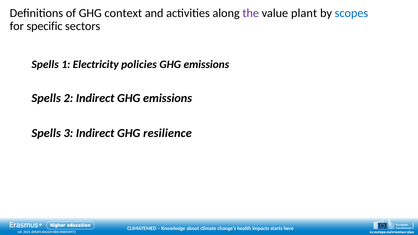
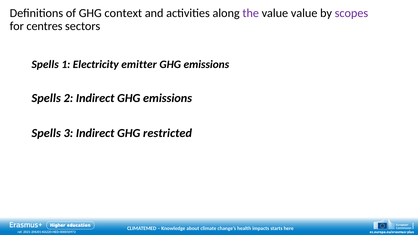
value plant: plant -> value (304, 13)
scopes colour: blue -> purple (351, 13)
specific: specific -> centres (44, 26)
policies: policies -> emitter (139, 64)
resilience: resilience -> restricted (168, 133)
